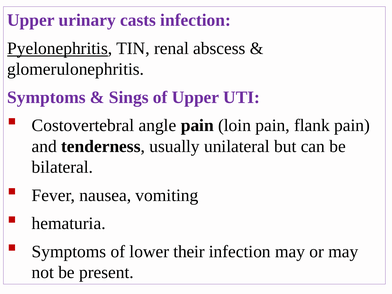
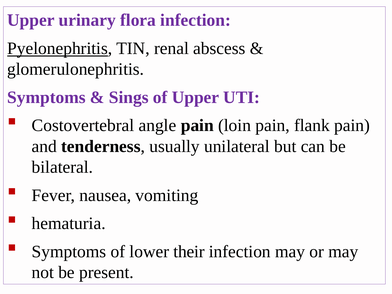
casts: casts -> flora (138, 20)
